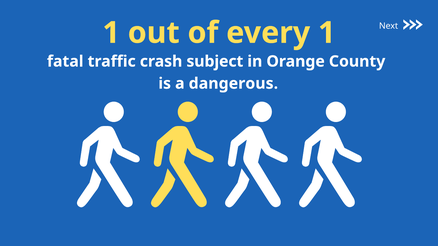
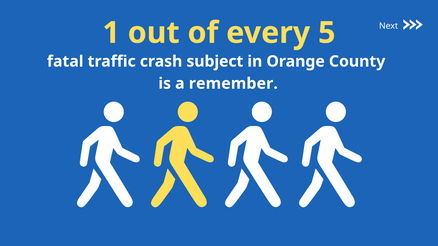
every 1: 1 -> 5 (327, 33)
dangerous: dangerous -> remember (233, 84)
